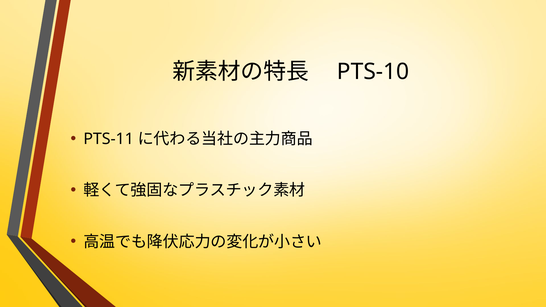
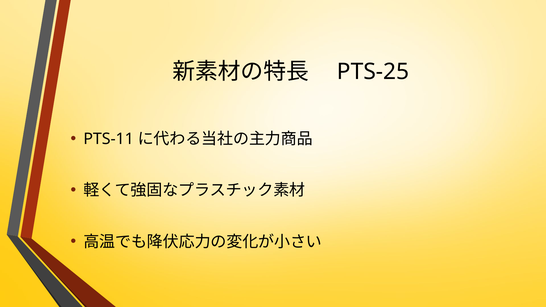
PTS-10: PTS-10 -> PTS-25 (373, 72)
